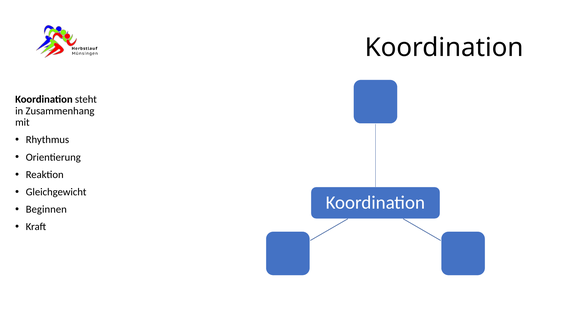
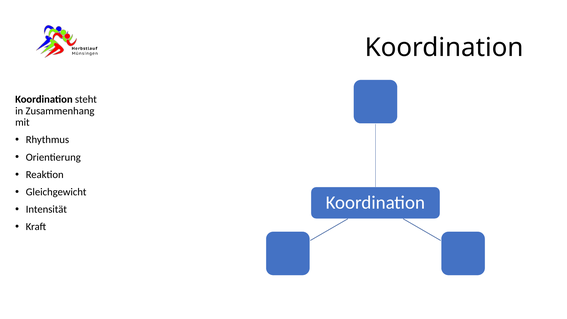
Beginnen: Beginnen -> Intensität (46, 209)
